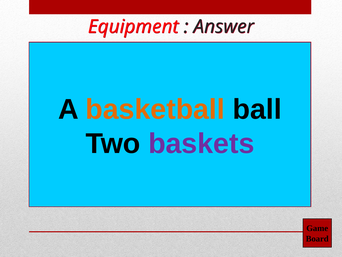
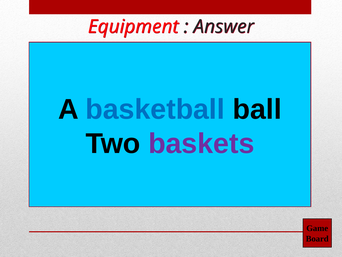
basketball colour: orange -> blue (155, 109)
